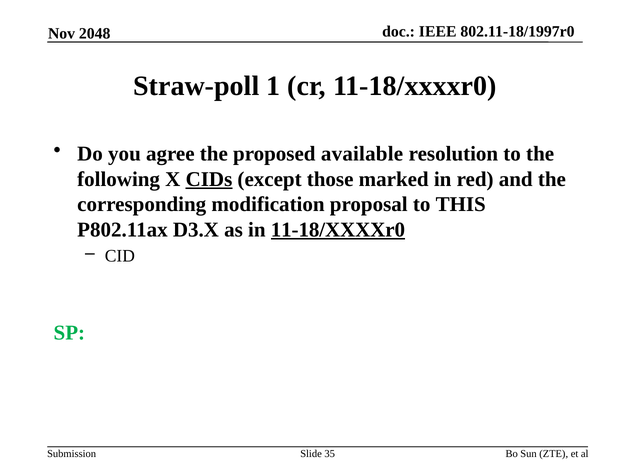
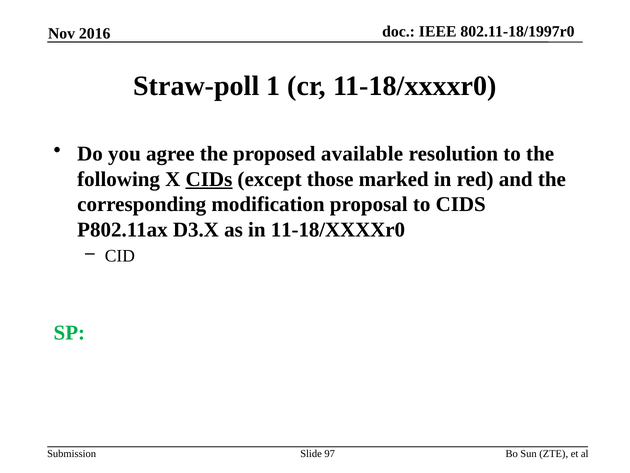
2048: 2048 -> 2016 (95, 34)
to THIS: THIS -> CIDS (461, 204)
11-18/XXXXr0 underline: present -> none (338, 229)
35: 35 -> 97 (330, 453)
